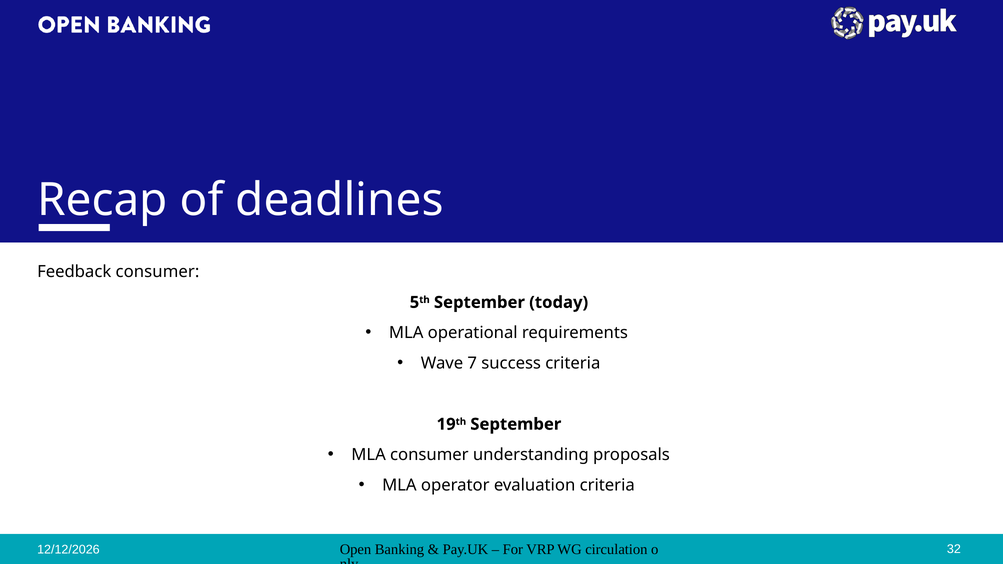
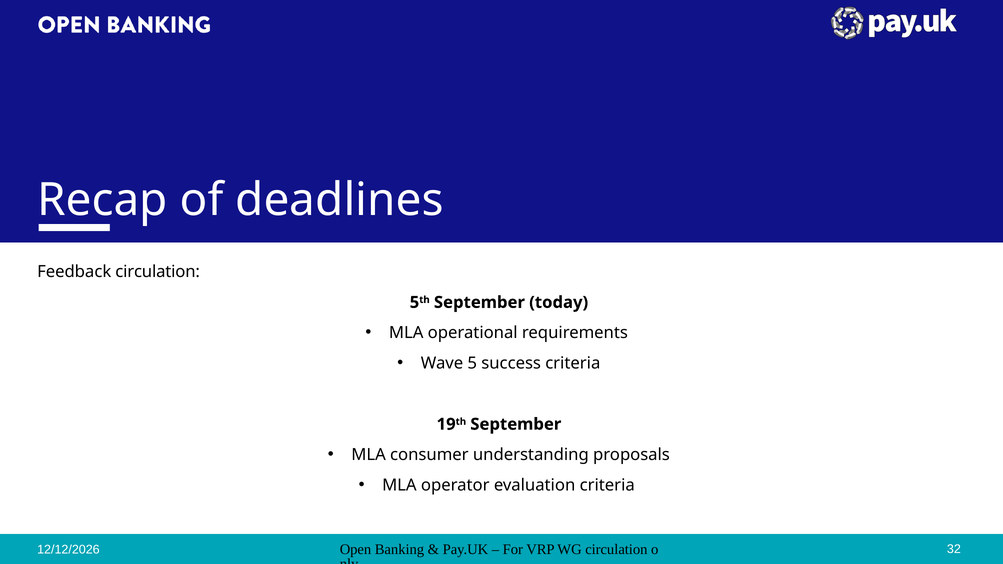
Feedback consumer: consumer -> circulation (158, 272)
7: 7 -> 5 (472, 363)
